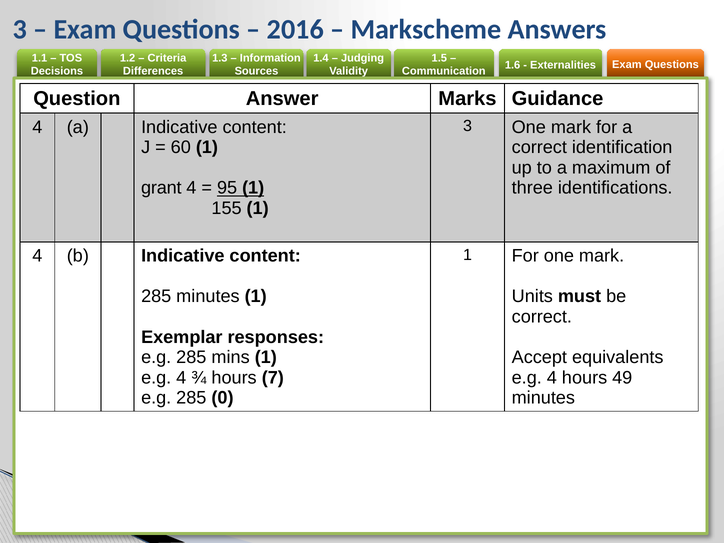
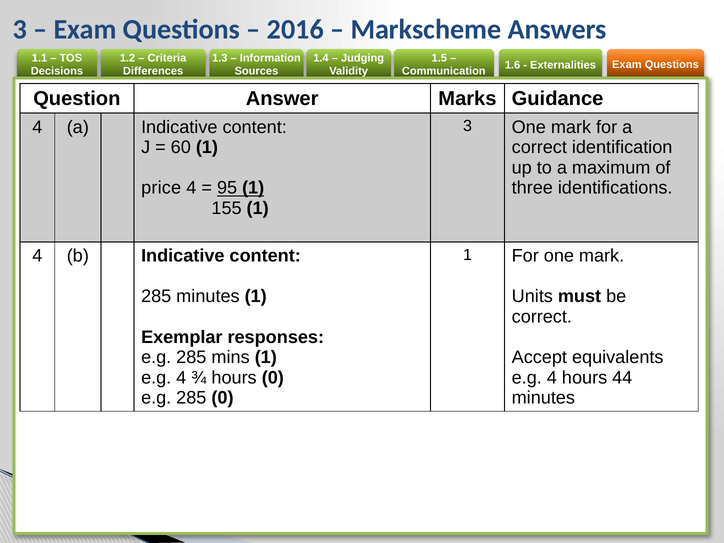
grant: grant -> price (161, 188)
hours 7: 7 -> 0 (273, 378)
49: 49 -> 44 (622, 378)
